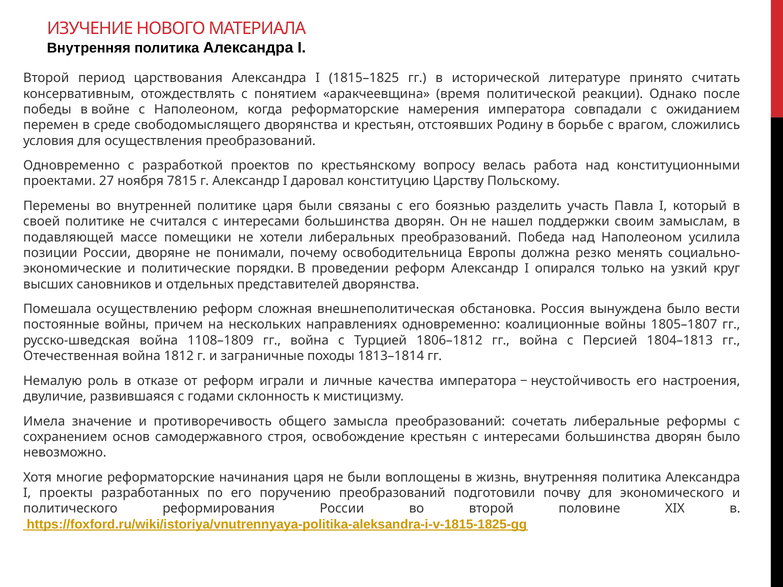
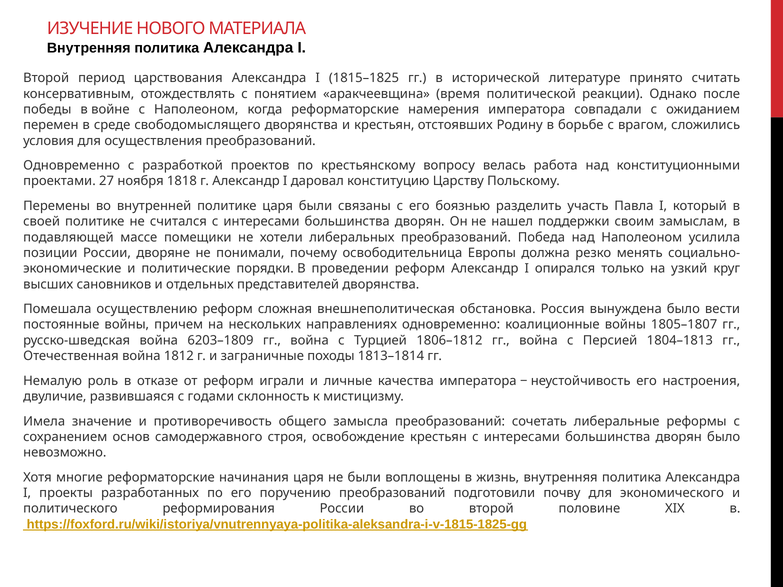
7815: 7815 -> 1818 (182, 181)
1108–1809: 1108–1809 -> 6203–1809 (220, 340)
